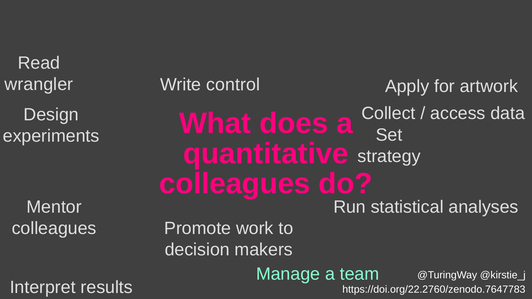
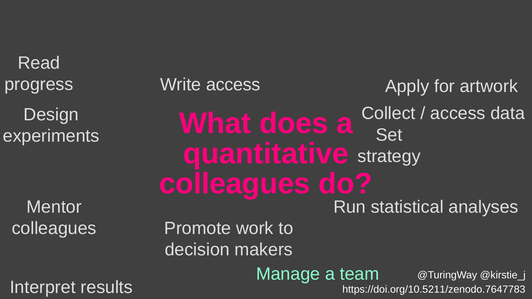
wrangler: wrangler -> progress (39, 84)
Write control: control -> access (233, 85)
https://doi.org/22.2760/zenodo.7647783: https://doi.org/22.2760/zenodo.7647783 -> https://doi.org/10.5211/zenodo.7647783 (434, 290)
